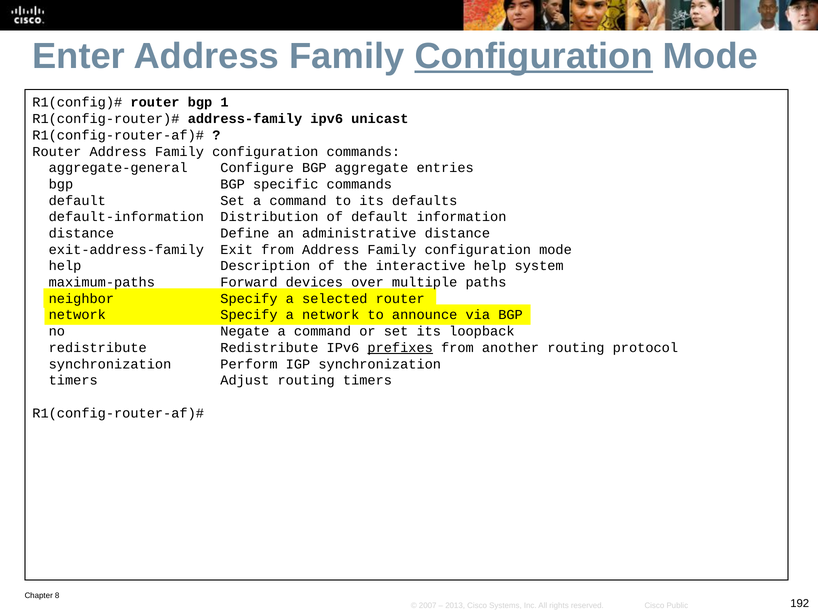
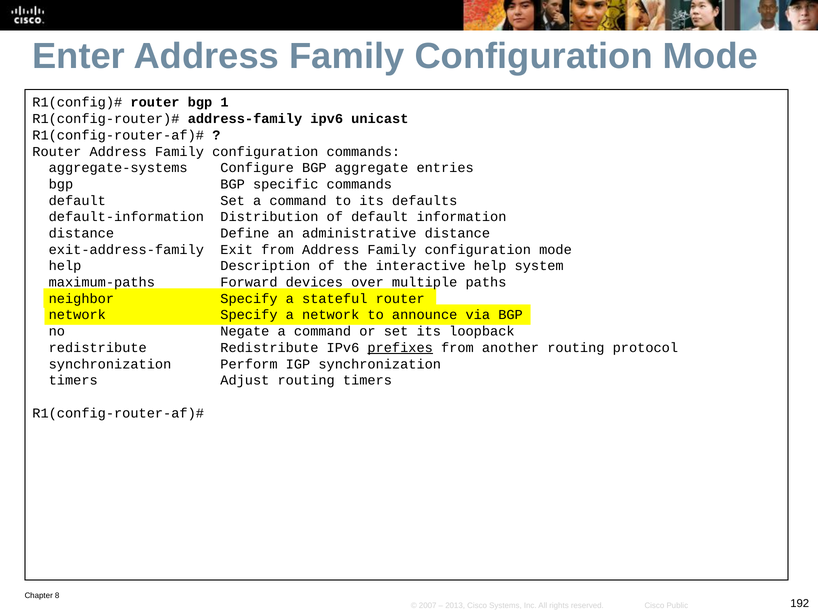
Configuration underline: present -> none (534, 56)
aggregate-general: aggregate-general -> aggregate-systems (118, 168)
selected: selected -> stateful (335, 299)
